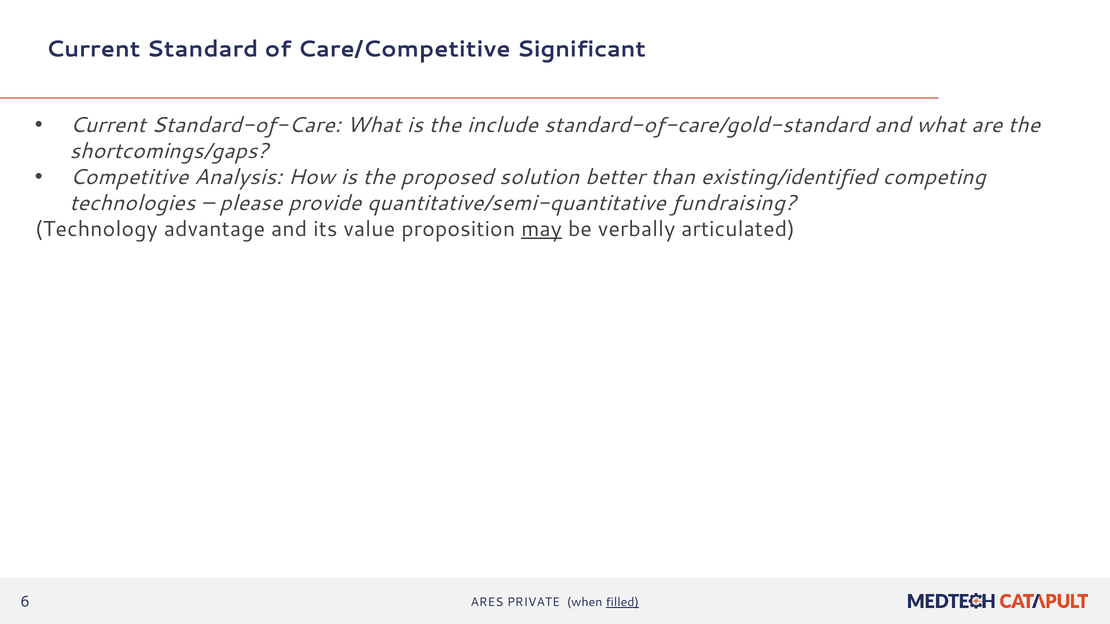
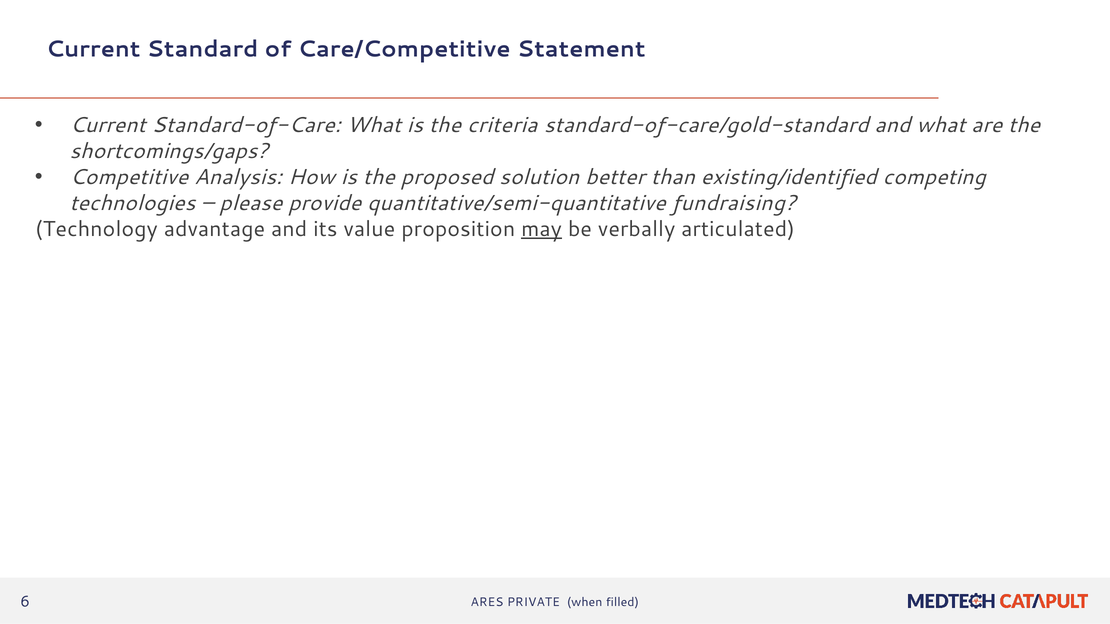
Significant: Significant -> Statement (581, 49)
include: include -> criteria (502, 125)
filled underline: present -> none (622, 603)
